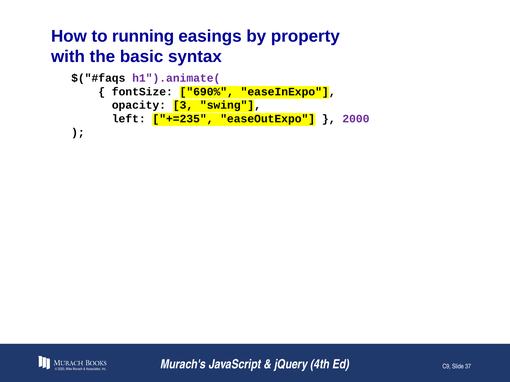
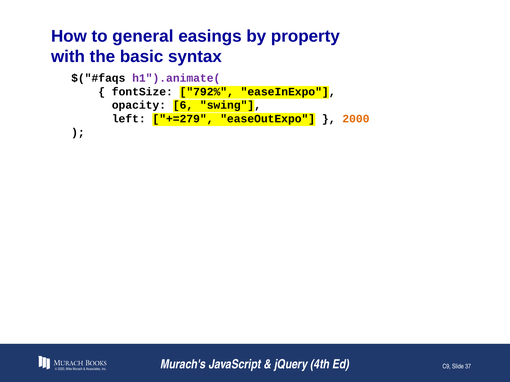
running: running -> general (143, 36)
690%: 690% -> 792% (207, 92)
3: 3 -> 6 (183, 105)
+=235: +=235 -> +=279 (183, 119)
2000 colour: purple -> orange (356, 119)
